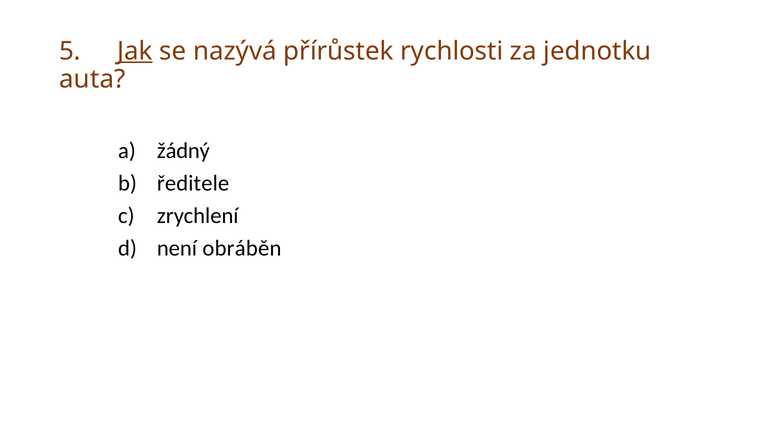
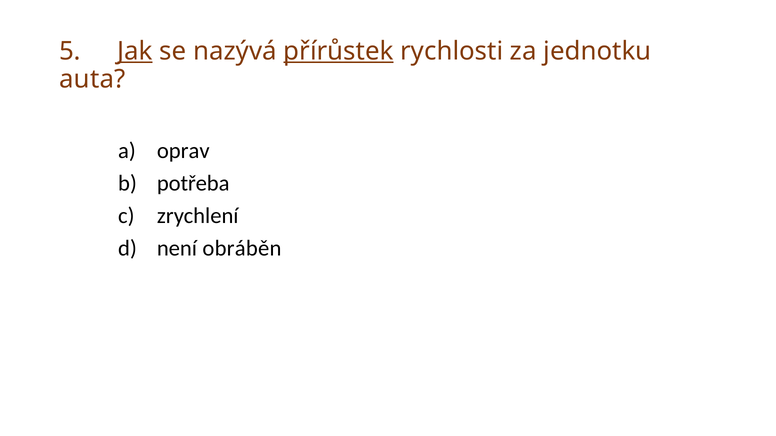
přírůstek underline: none -> present (338, 51)
žádný: žádný -> oprav (183, 151)
ředitele: ředitele -> potřeba (193, 184)
